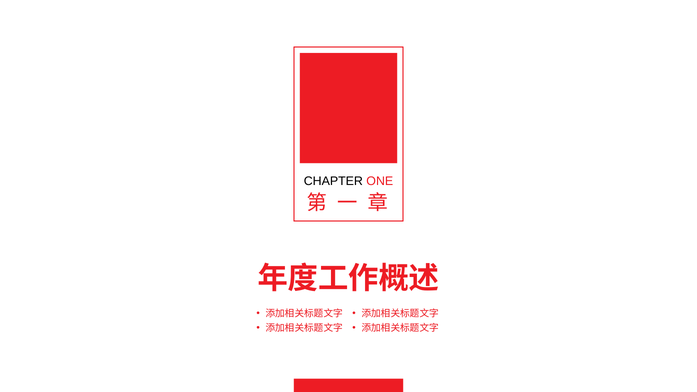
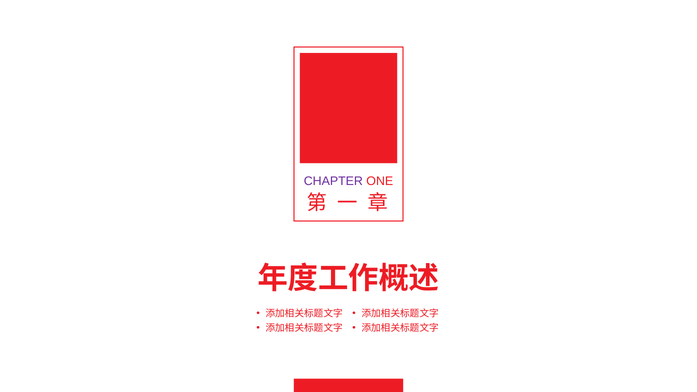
CHAPTER colour: black -> purple (333, 181)
